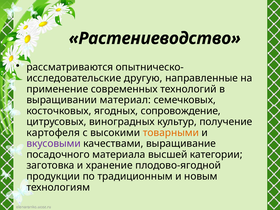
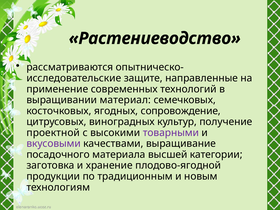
другую: другую -> защите (143, 78)
картофеля: картофеля -> проектной (53, 133)
товарными colour: orange -> purple (171, 133)
